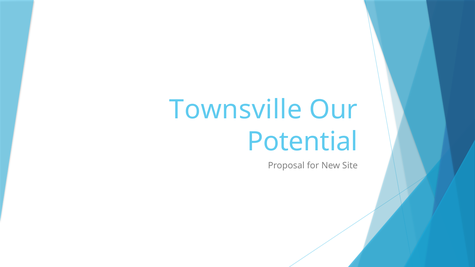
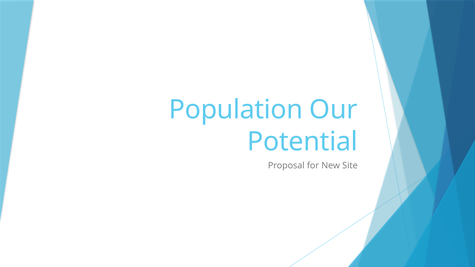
Townsville: Townsville -> Population (236, 110)
